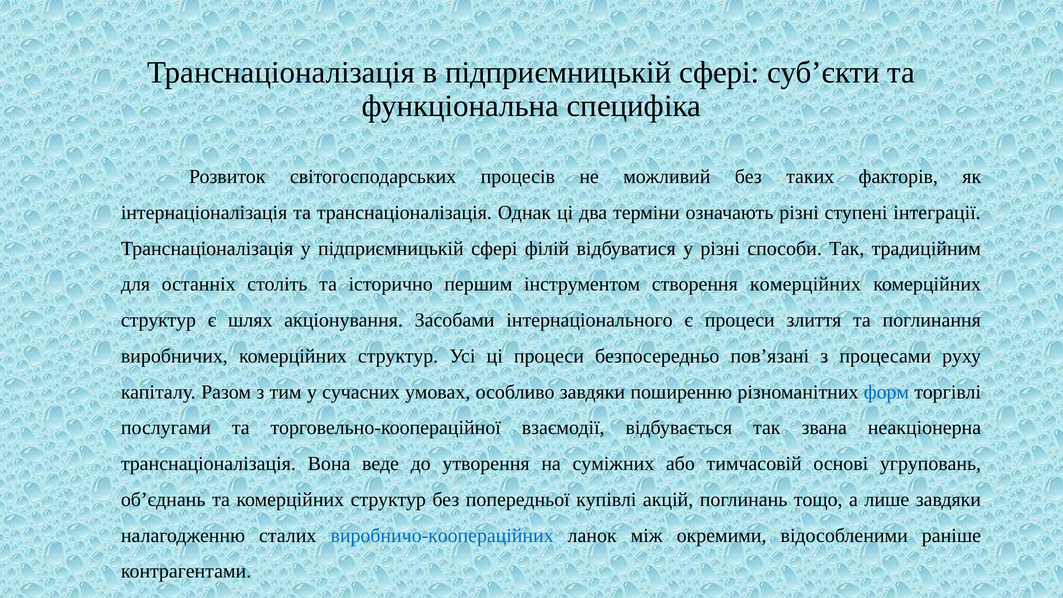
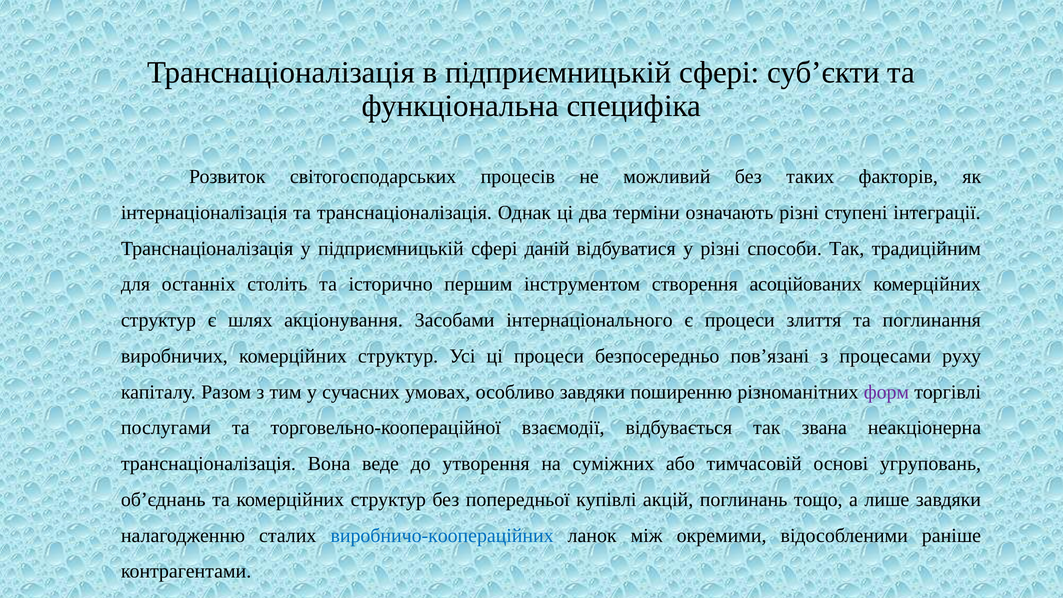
філій: філій -> даній (547, 248)
створення комерційних: комерційних -> асоційованих (806, 284)
форм colour: blue -> purple (886, 392)
